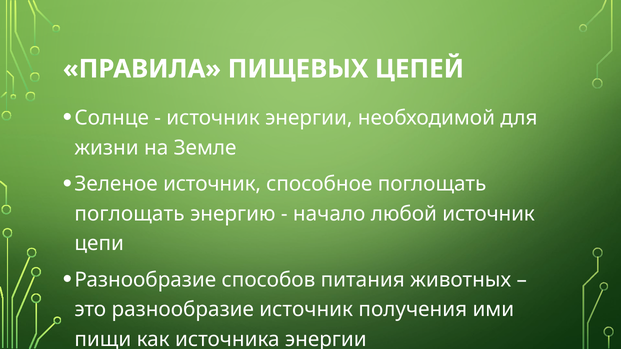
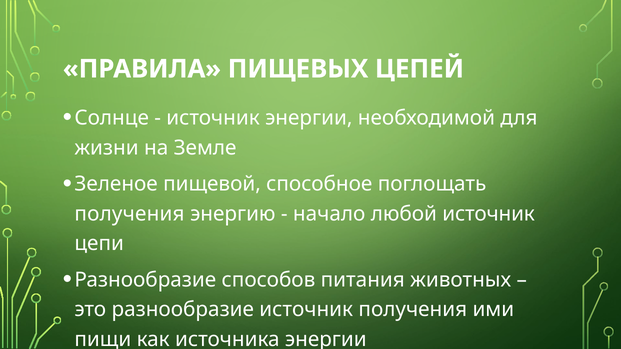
Зеленое источник: источник -> пищевой (212, 184)
поглощать: поглощать -> получения (129, 214)
